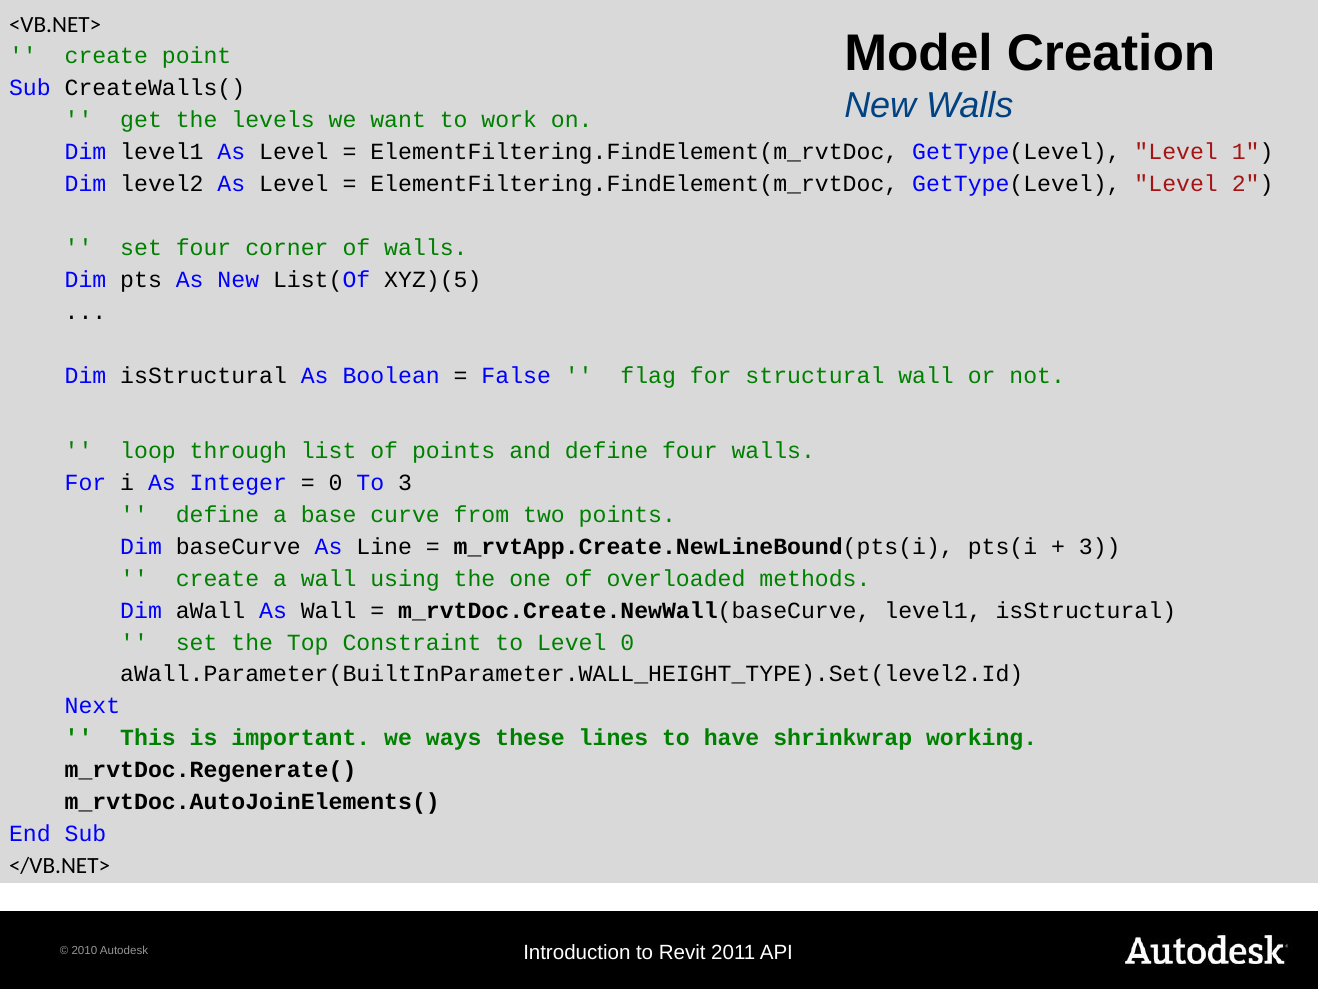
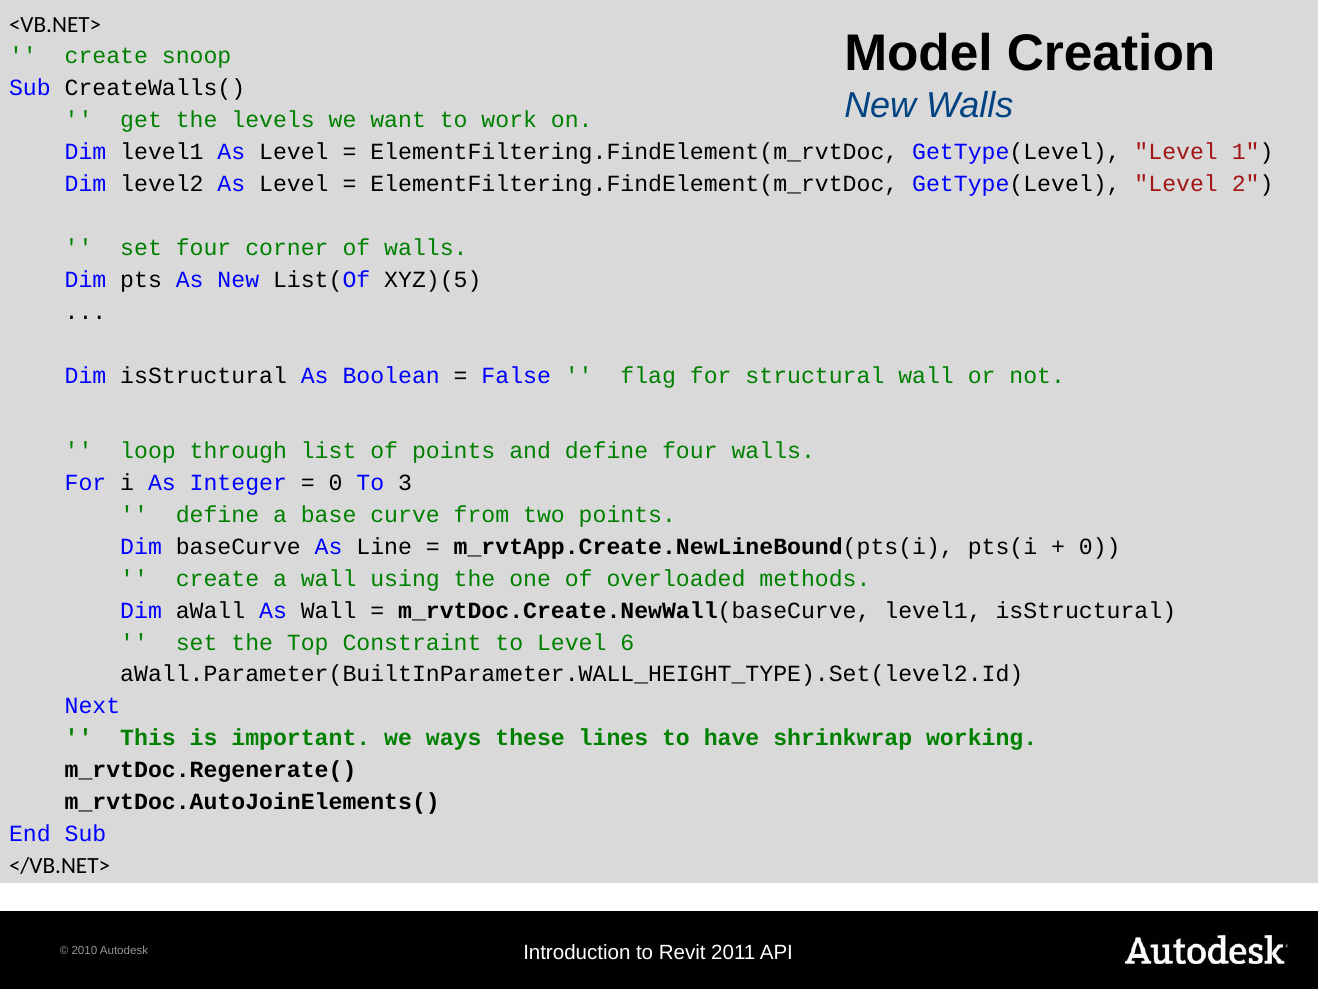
point: point -> snoop (197, 56)
3: 3 -> 0 (1100, 546)
Level 0: 0 -> 6 (627, 642)
